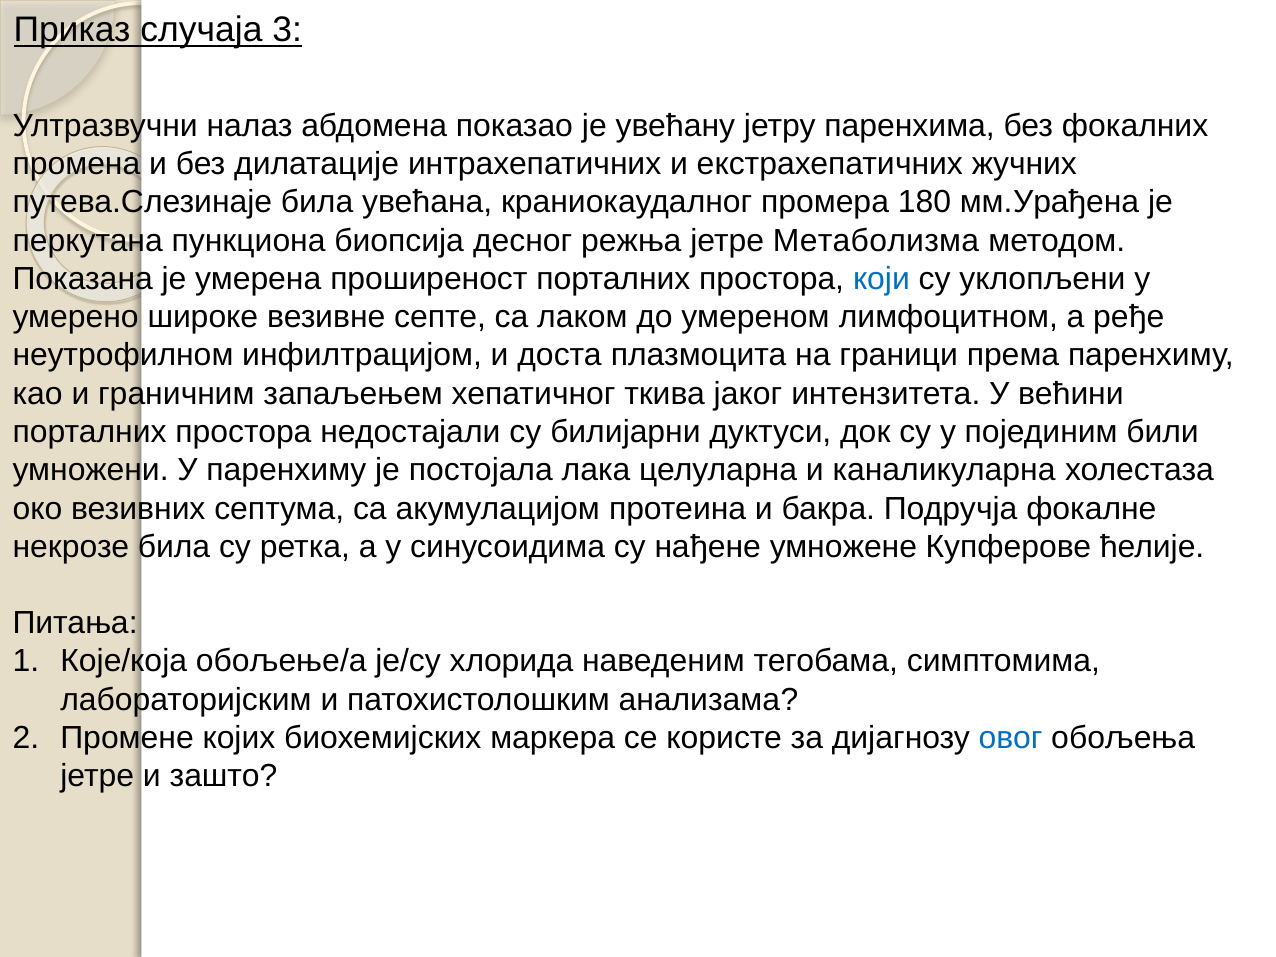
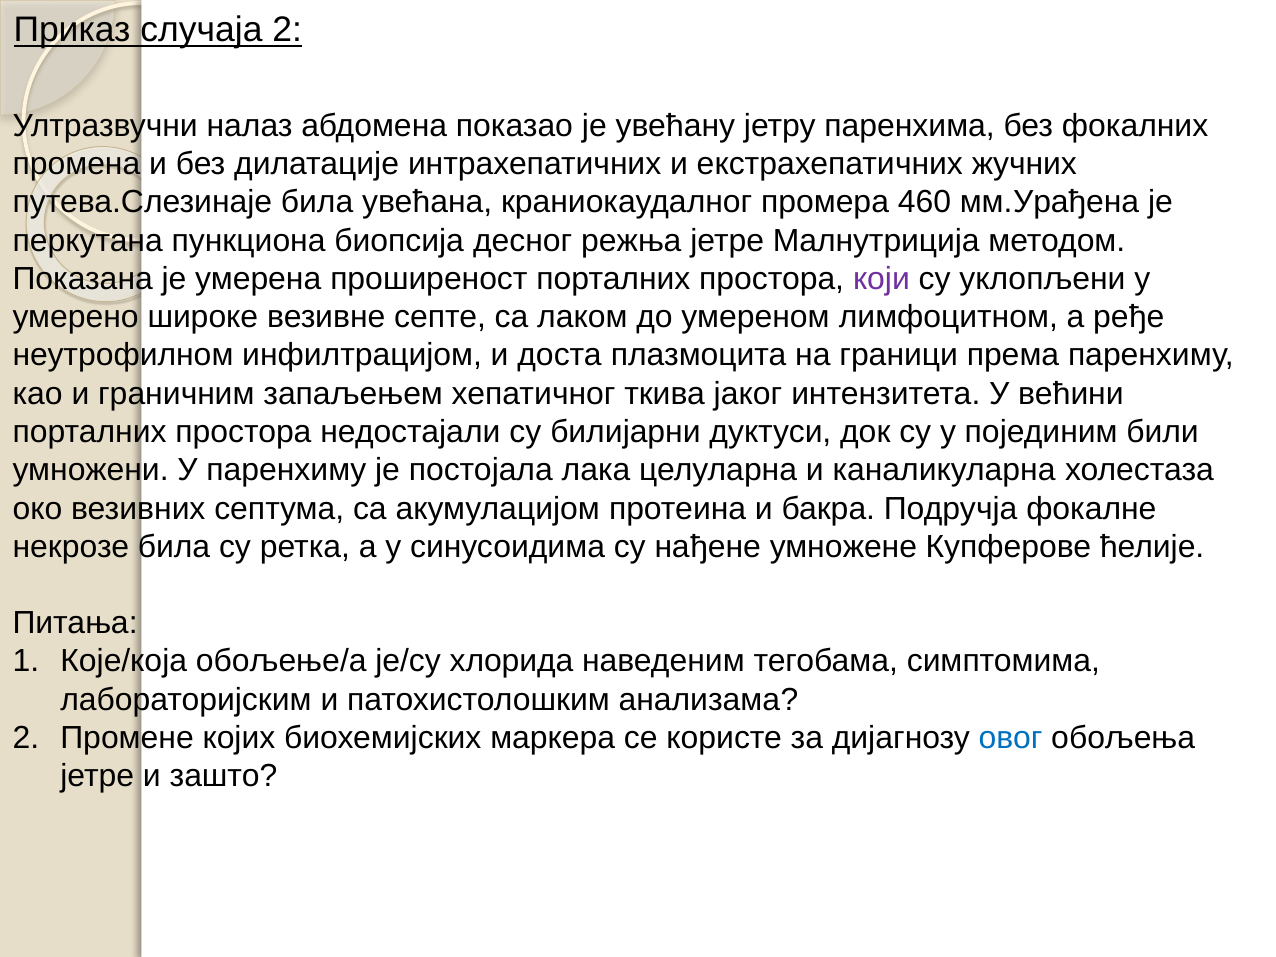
случаја 3: 3 -> 2 (287, 30)
180: 180 -> 460 (924, 202)
Метаболизма: Метаболизма -> Малнутриција (876, 241)
који colour: blue -> purple (881, 279)
